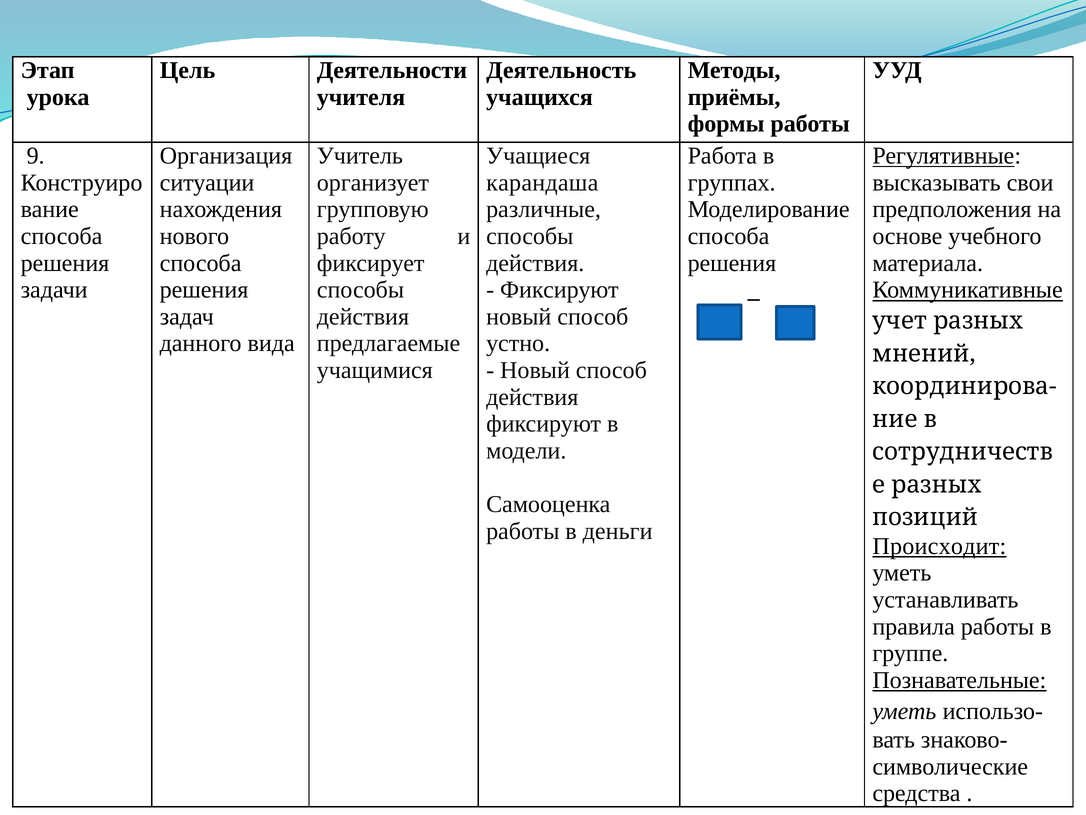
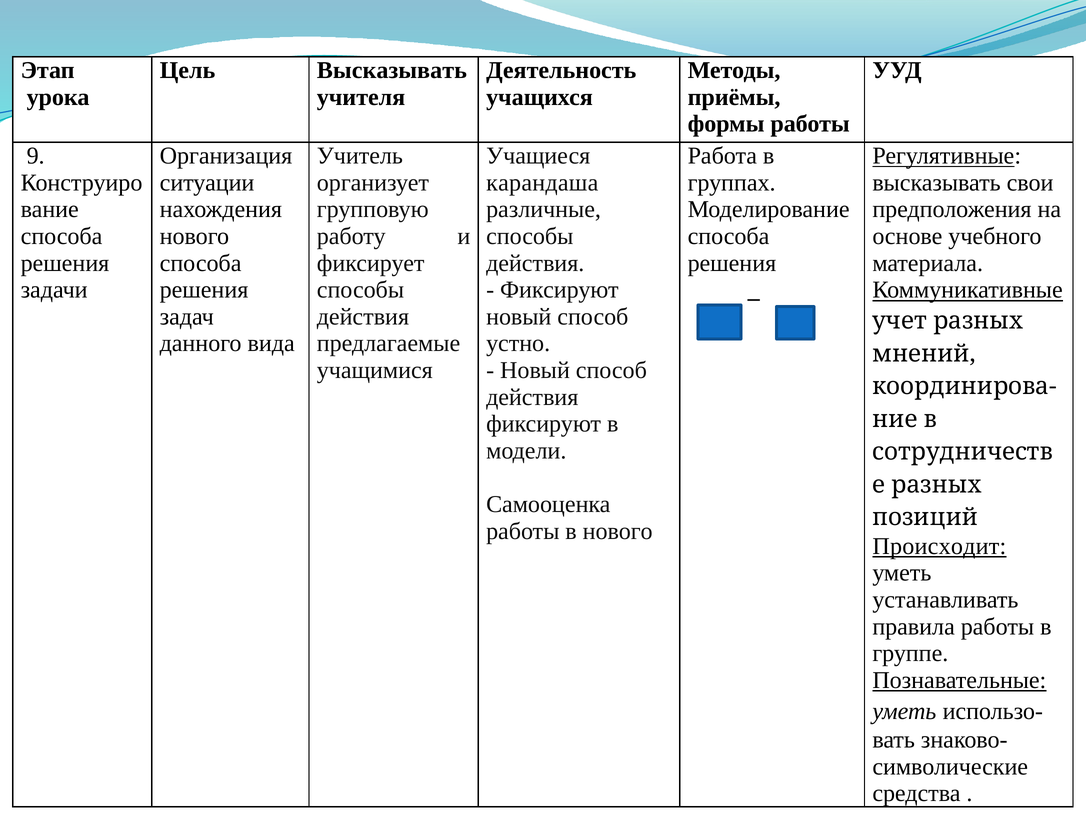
Цель Деятельности: Деятельности -> Высказывать (392, 70)
в деньги: деньги -> нового (618, 531)
